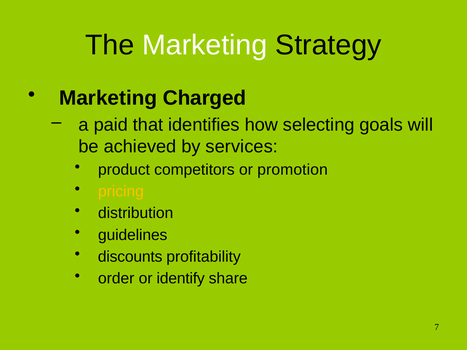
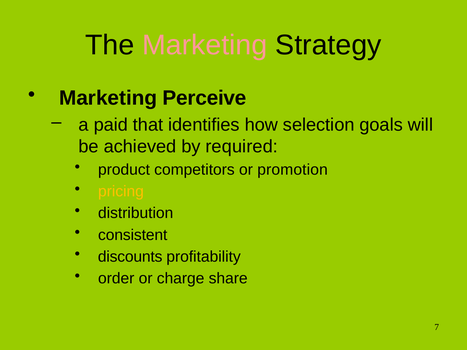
Marketing colour: white -> pink (205, 45)
Charged: Charged -> Perceive (205, 98)
selecting: selecting -> selection (319, 125)
services: services -> required (242, 147)
guidelines: guidelines -> consistent (133, 235)
identify: identify -> charge (181, 279)
